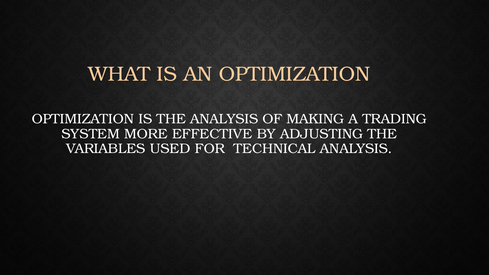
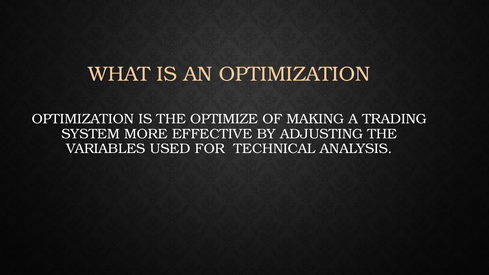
THE ANALYSIS: ANALYSIS -> OPTIMIZE (224, 119)
